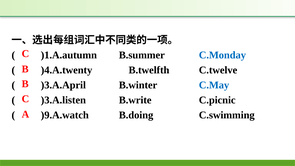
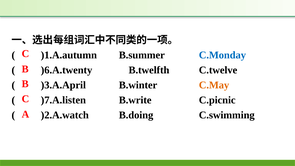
)4.A.twenty: )4.A.twenty -> )6.A.twenty (67, 70)
C.May colour: blue -> orange (214, 85)
)3.A.listen: )3.A.listen -> )7.A.listen (63, 100)
)9.A.watch: )9.A.watch -> )2.A.watch (65, 115)
